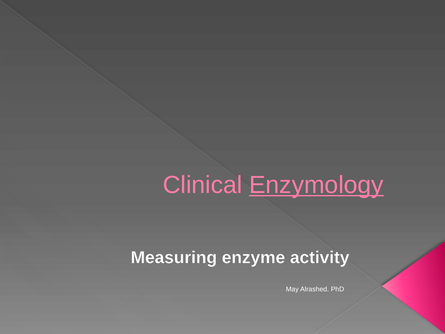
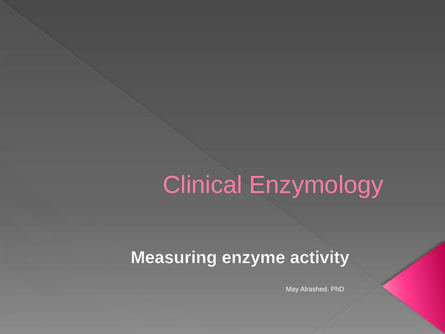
Enzymology underline: present -> none (316, 185)
